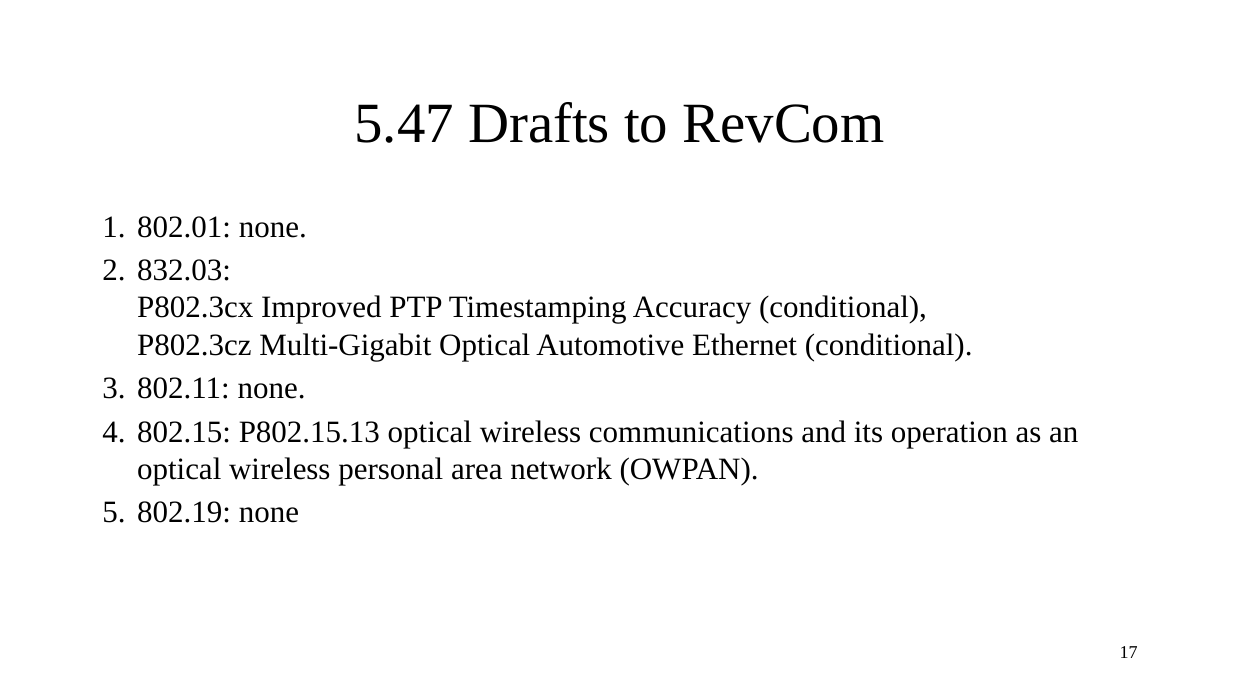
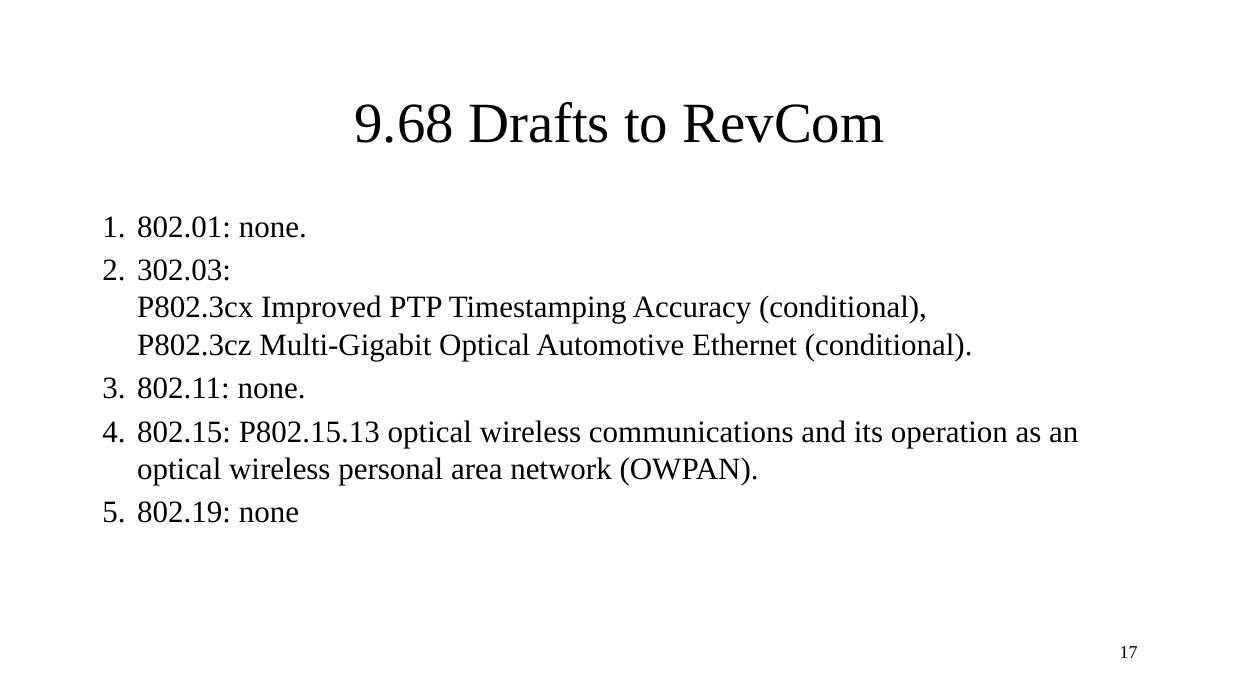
5.47: 5.47 -> 9.68 (404, 124)
832.03: 832.03 -> 302.03 (184, 270)
